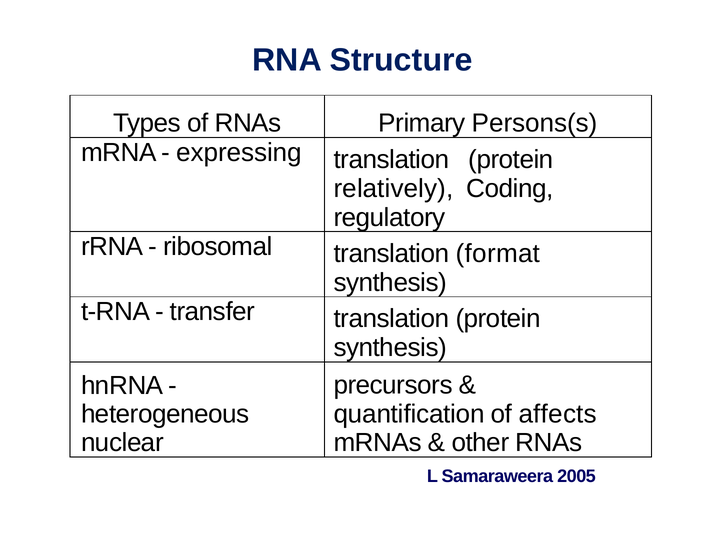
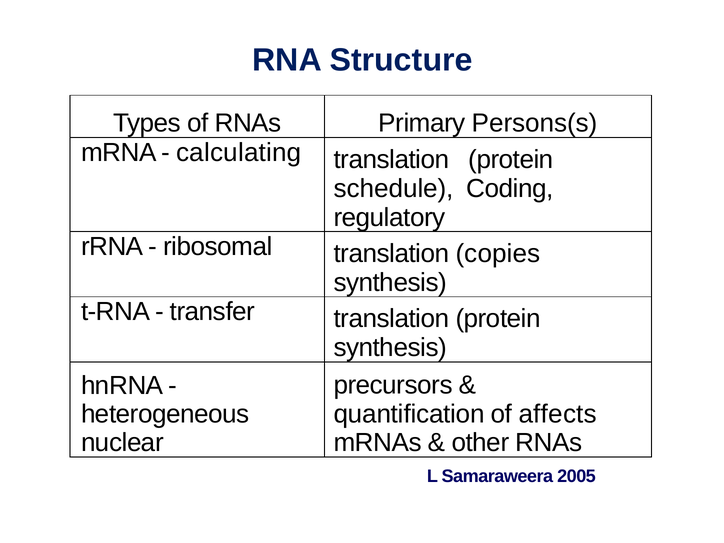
expressing: expressing -> calculating (239, 153)
relatively: relatively -> schedule (394, 189)
format: format -> copies (498, 254)
